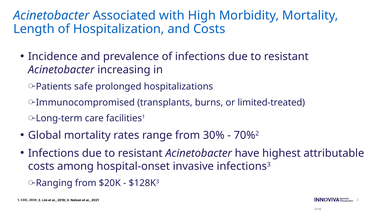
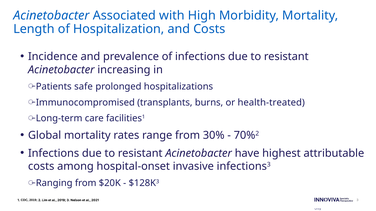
limited-treated: limited-treated -> health-treated (271, 103)
